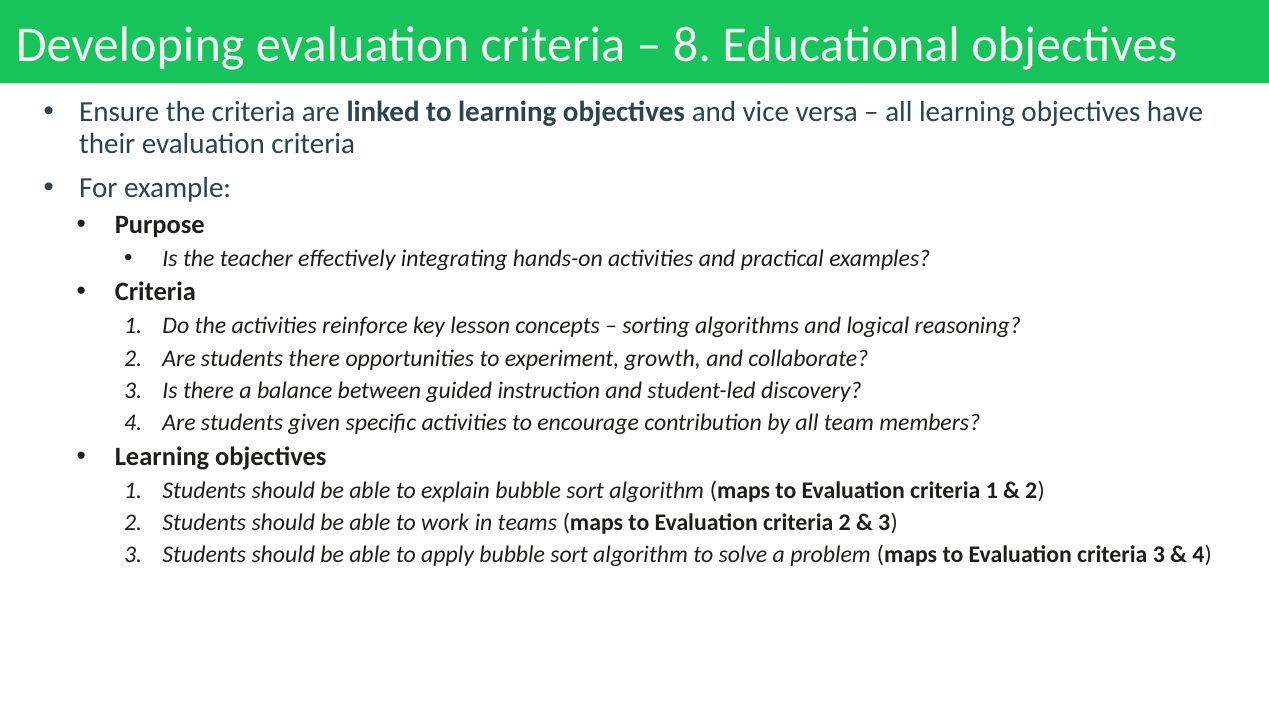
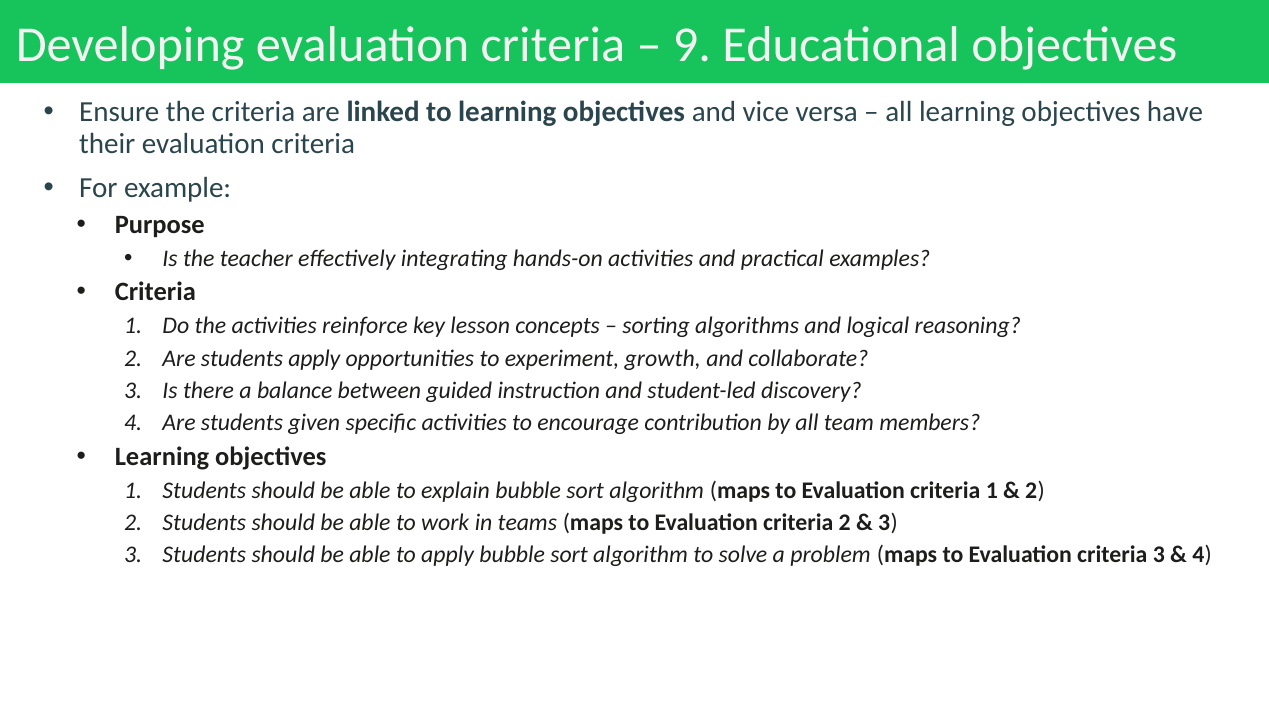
8: 8 -> 9 (692, 45)
students there: there -> apply (314, 358)
